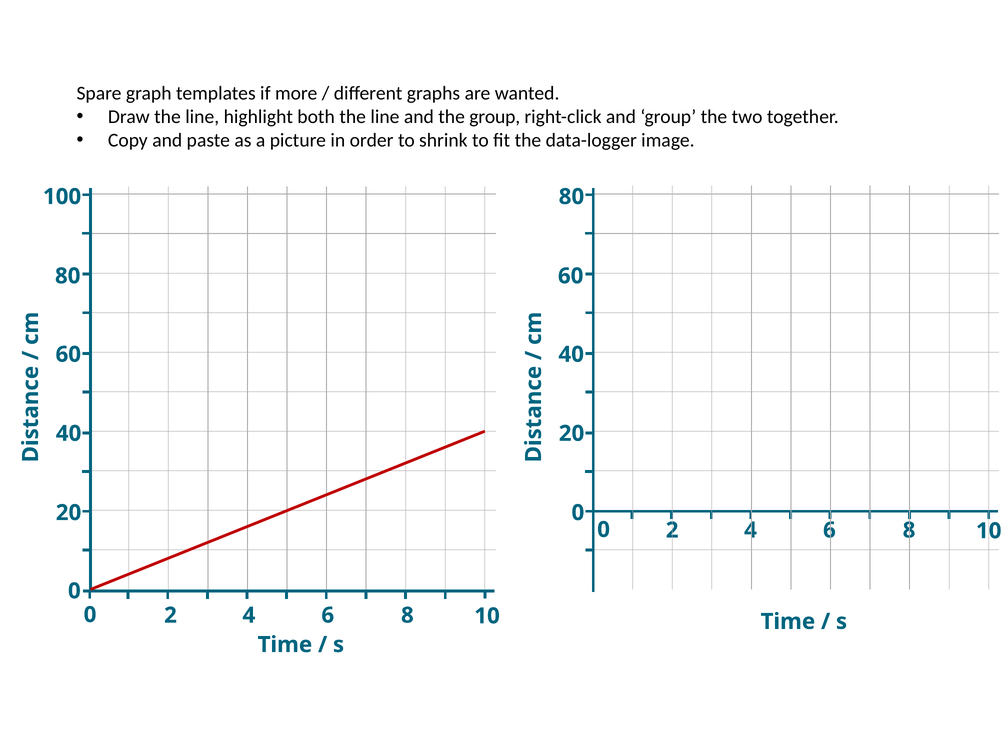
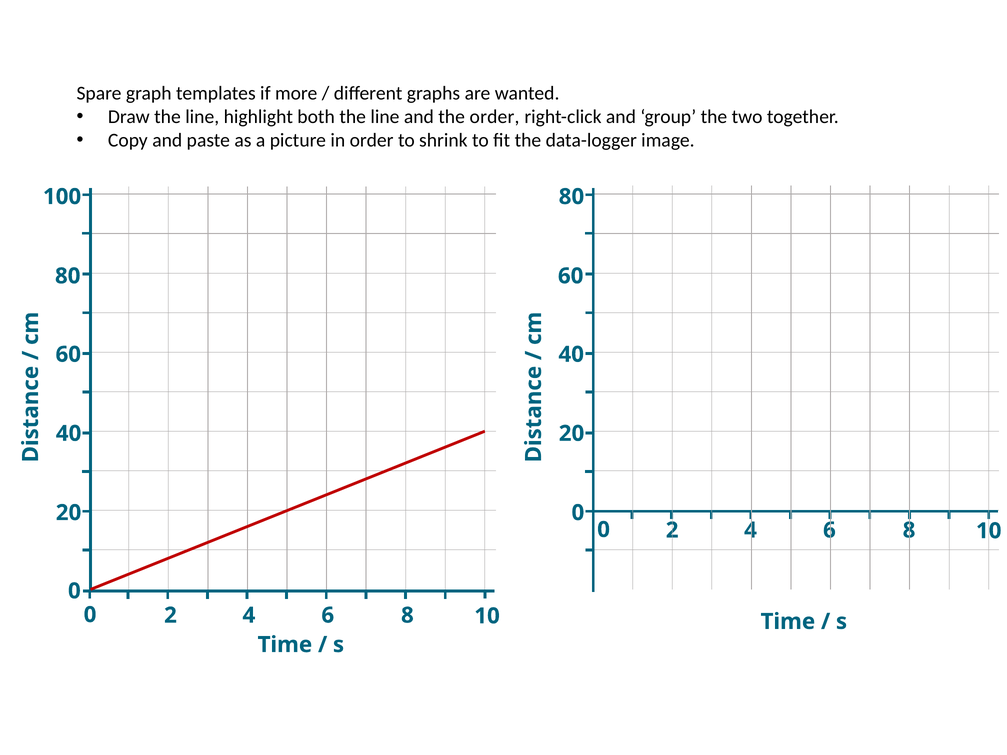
the group: group -> order (495, 117)
